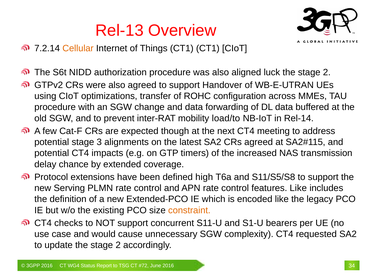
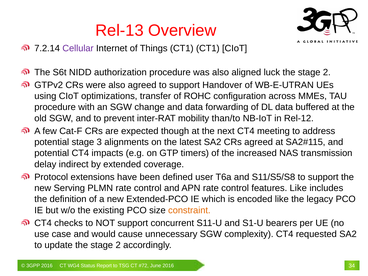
Cellular colour: orange -> purple (78, 48)
load/to: load/to -> than/to (226, 118)
Rel-14: Rel-14 -> Rel-12 (299, 118)
chance: chance -> indirect (74, 164)
high: high -> user (204, 177)
